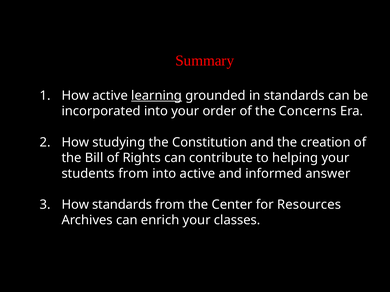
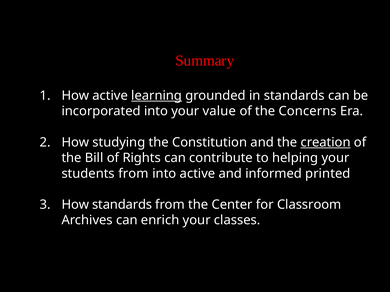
order: order -> value (219, 111)
creation underline: none -> present (326, 143)
answer: answer -> printed (328, 174)
Resources: Resources -> Classroom (309, 205)
